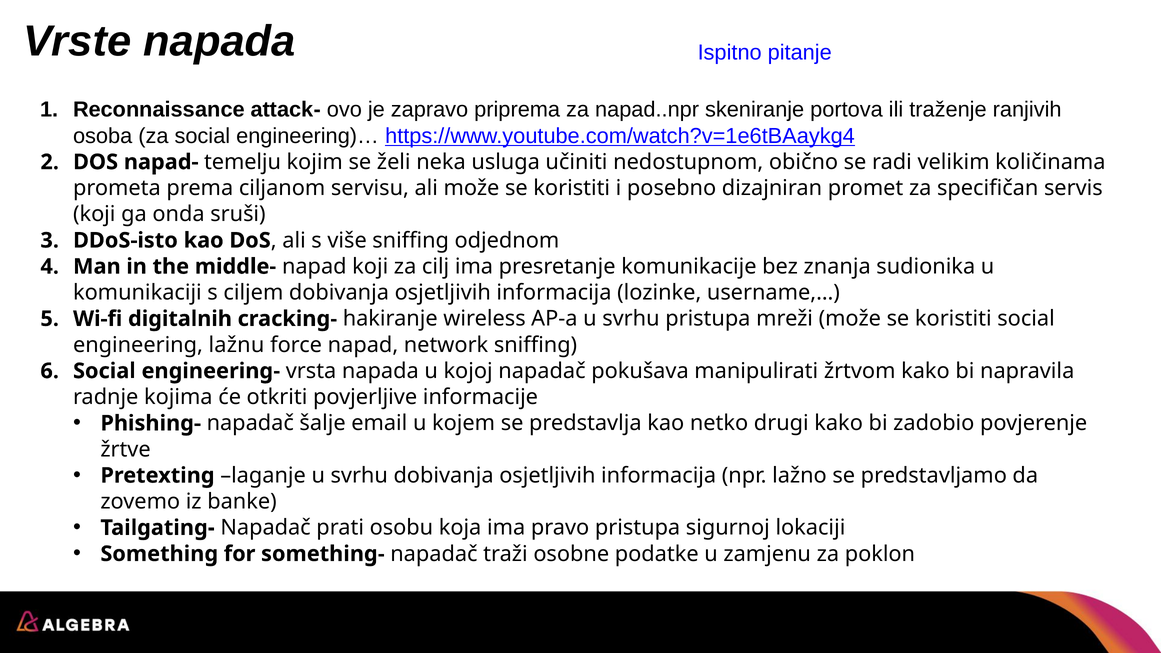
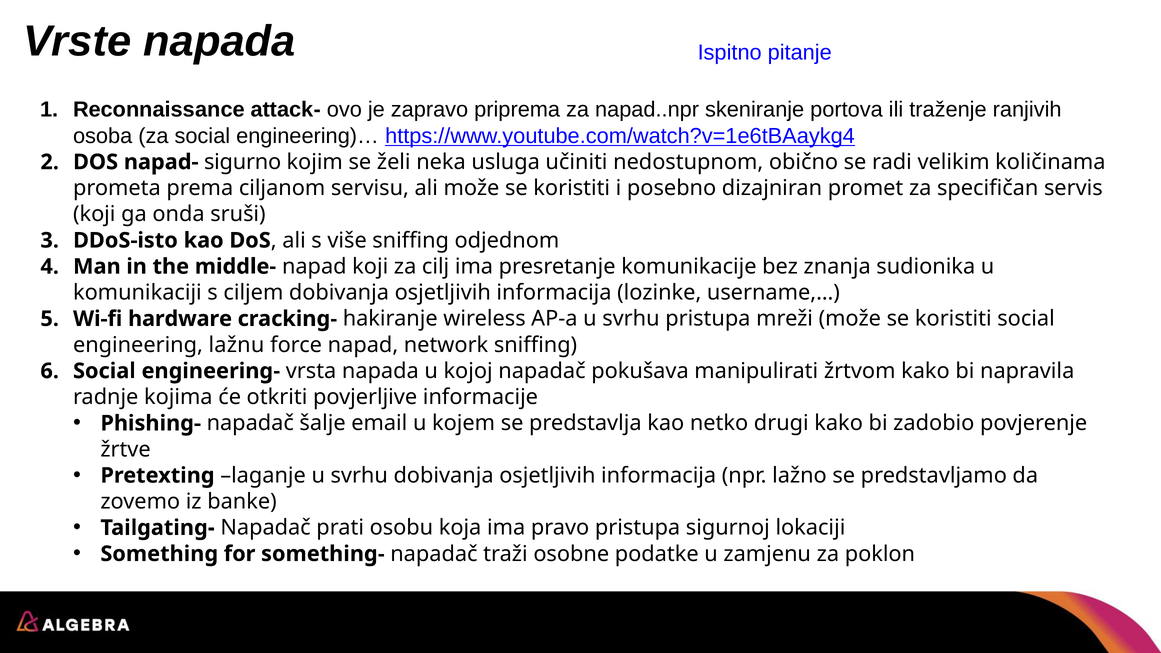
temelju: temelju -> sigurno (243, 162)
digitalnih: digitalnih -> hardware (180, 319)
